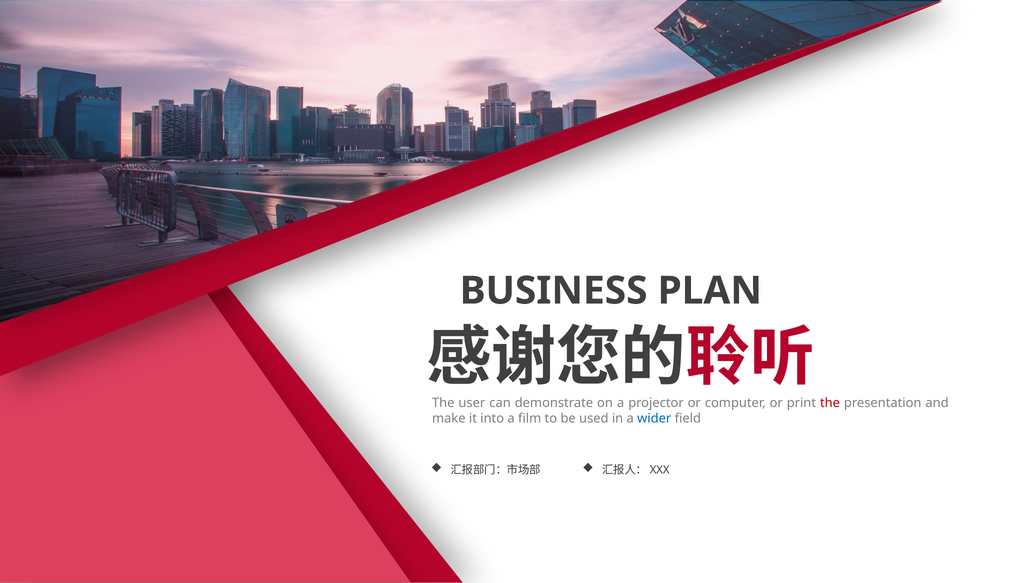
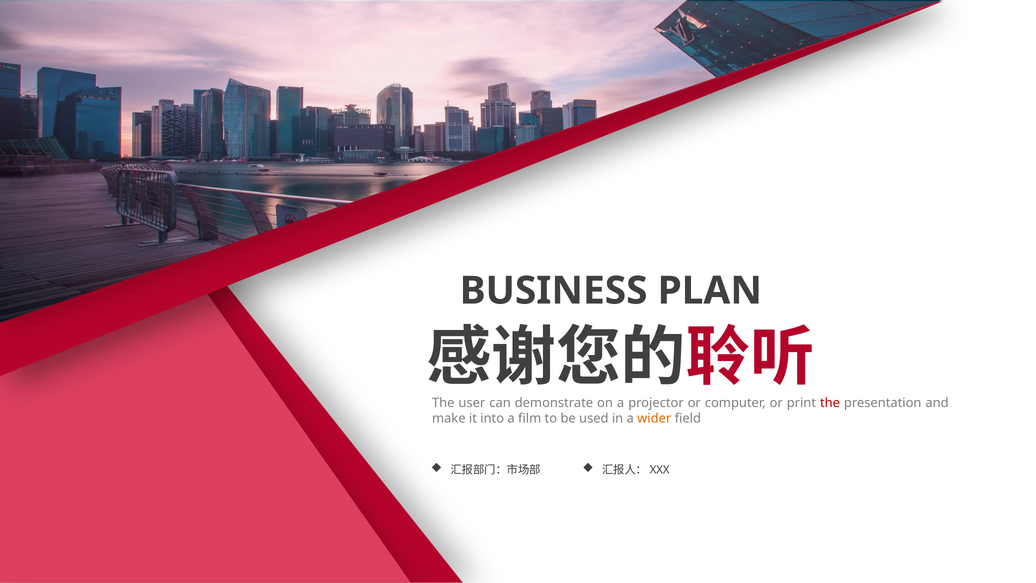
wider colour: blue -> orange (654, 418)
